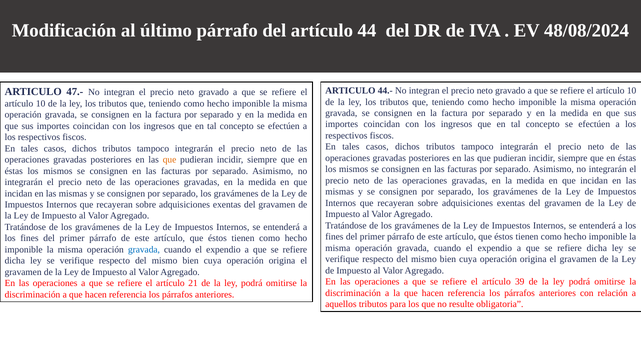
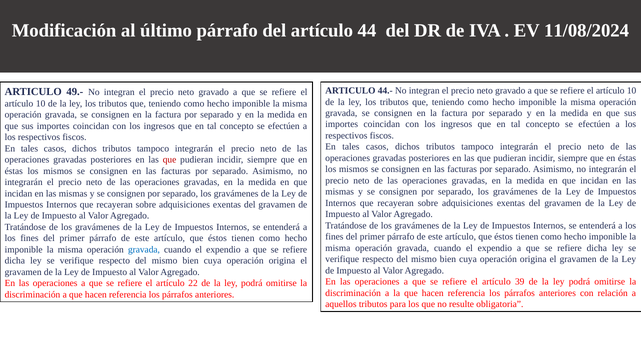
48/08/2024: 48/08/2024 -> 11/08/2024 (587, 30)
47.-: 47.- -> 49.- (75, 91)
que colour: orange -> red (170, 160)
21: 21 -> 22 (193, 283)
